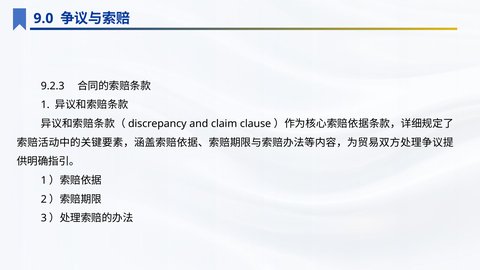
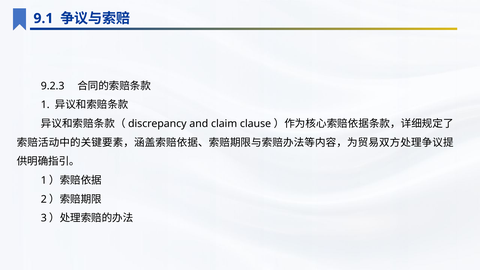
9.0: 9.0 -> 9.1 (43, 18)
